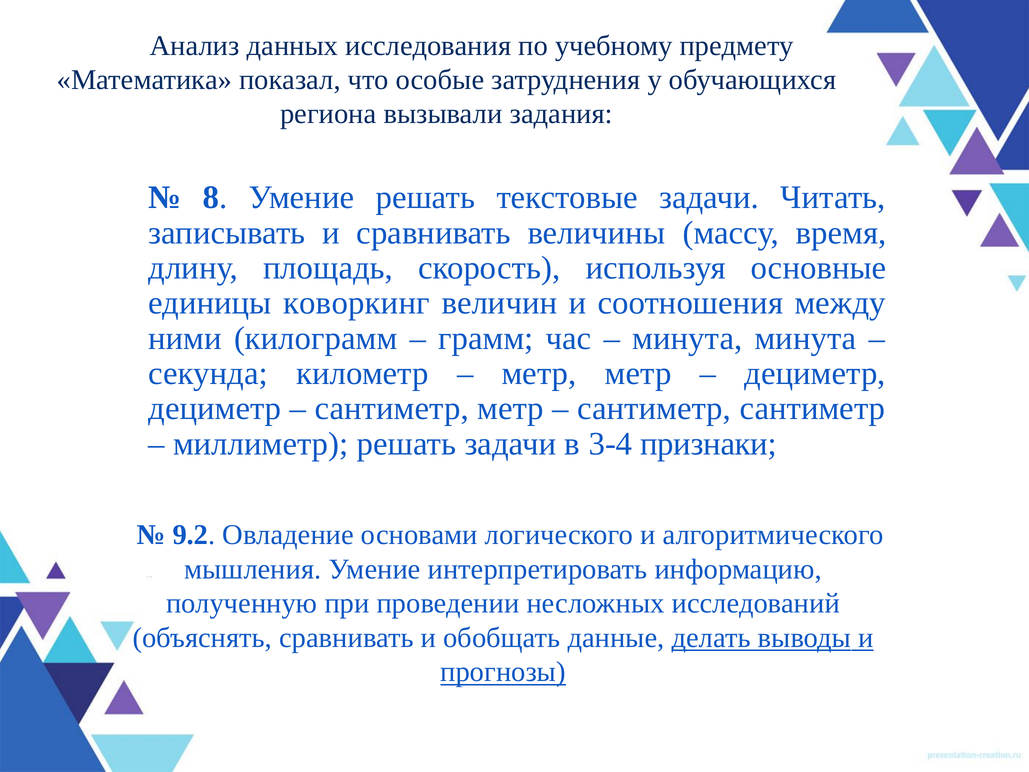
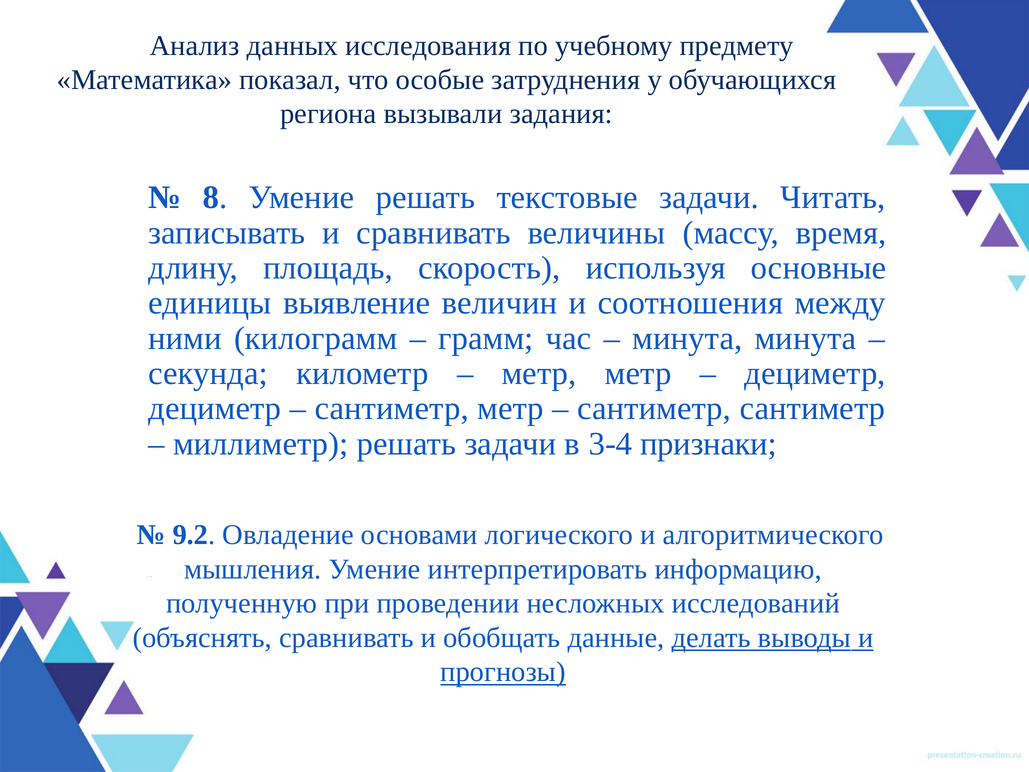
коворкинг: коворкинг -> выявление (357, 303)
